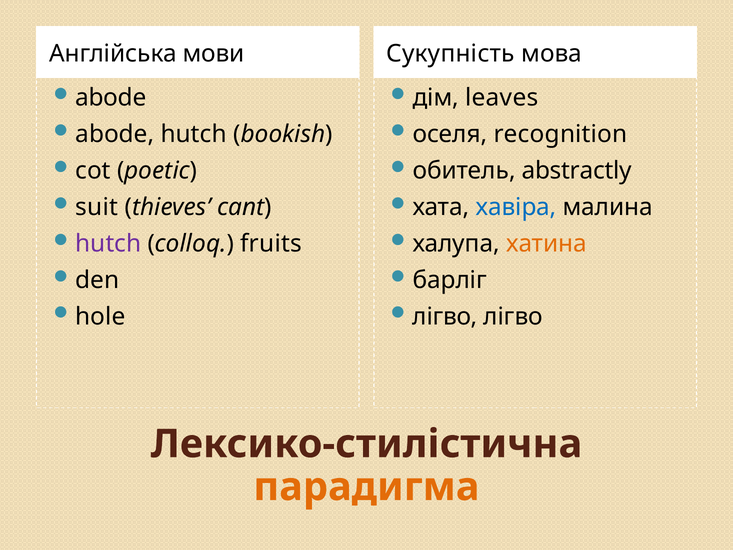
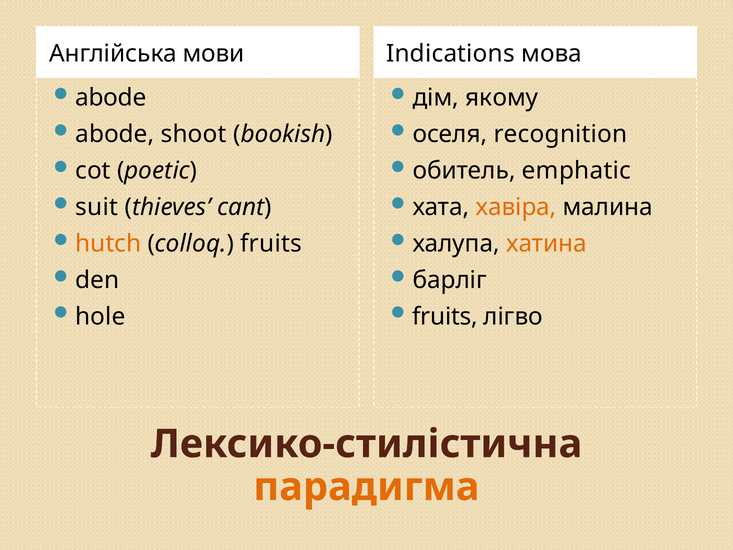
Сукупність: Сукупність -> Indications (451, 54)
leaves: leaves -> якому (502, 98)
abode hutch: hutch -> shoot (194, 134)
abstractly: abstractly -> emphatic (576, 171)
хавіра colour: blue -> orange (516, 207)
hutch colour: purple -> orange (108, 243)
лігво: лігво -> fruits (445, 316)
